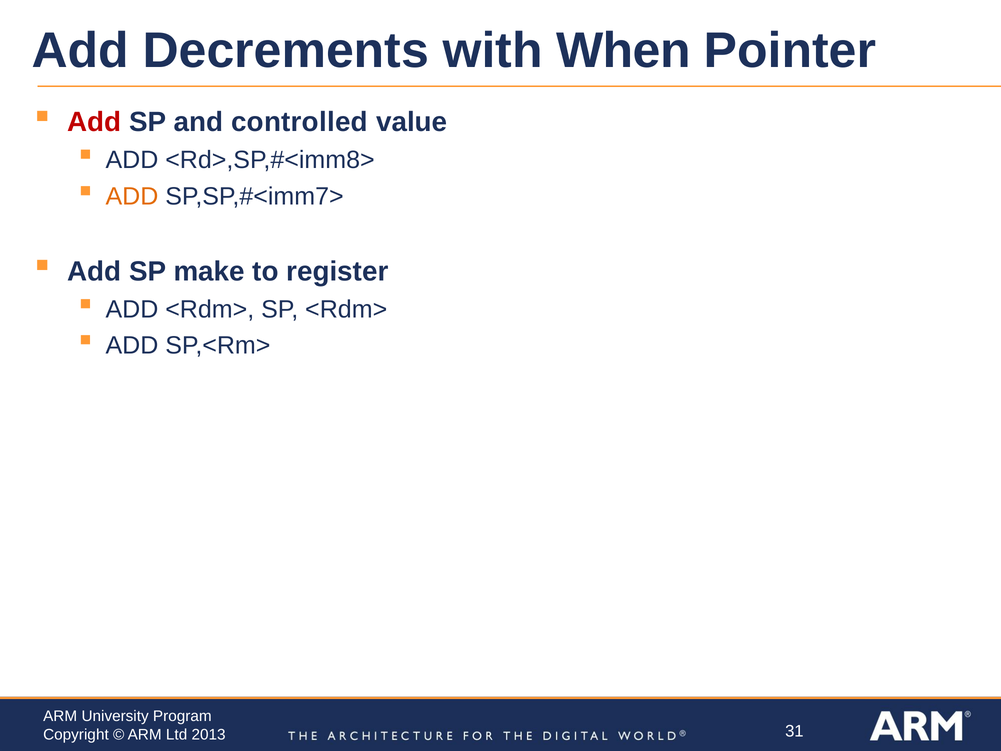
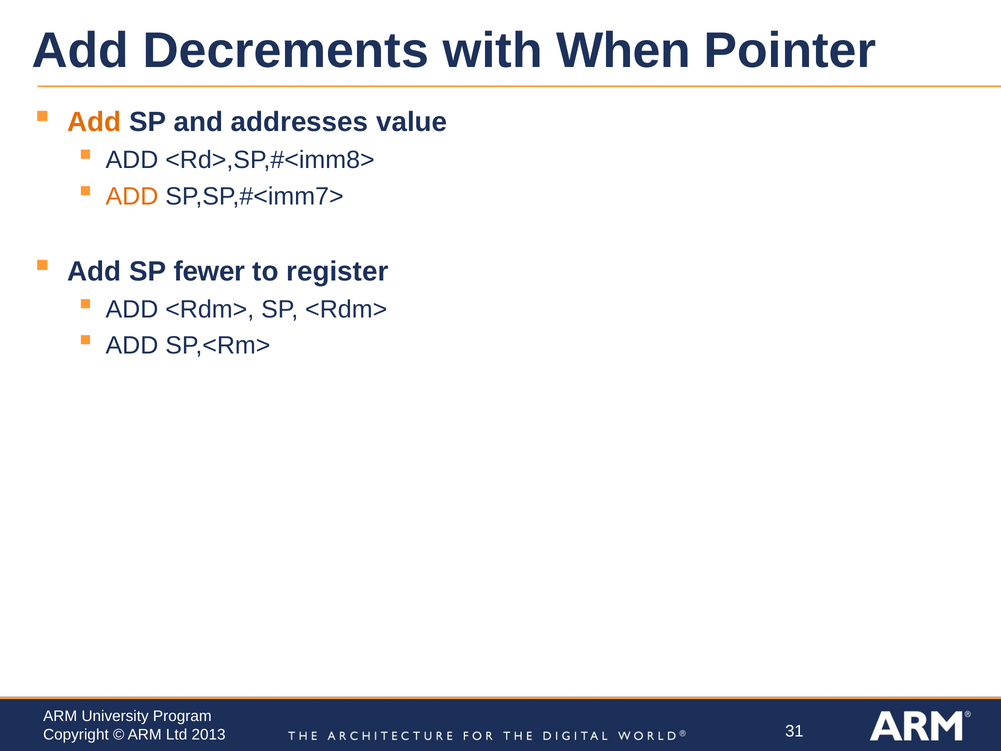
Add colour: red -> orange (94, 122)
controlled: controlled -> addresses (300, 122)
make: make -> fewer (209, 271)
